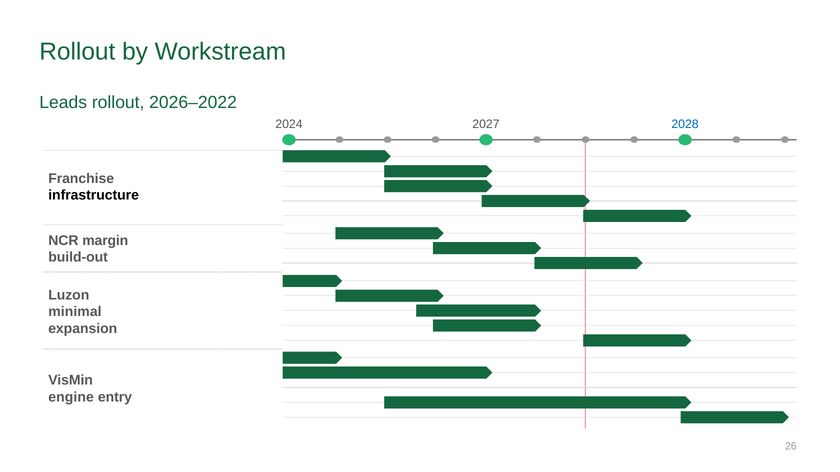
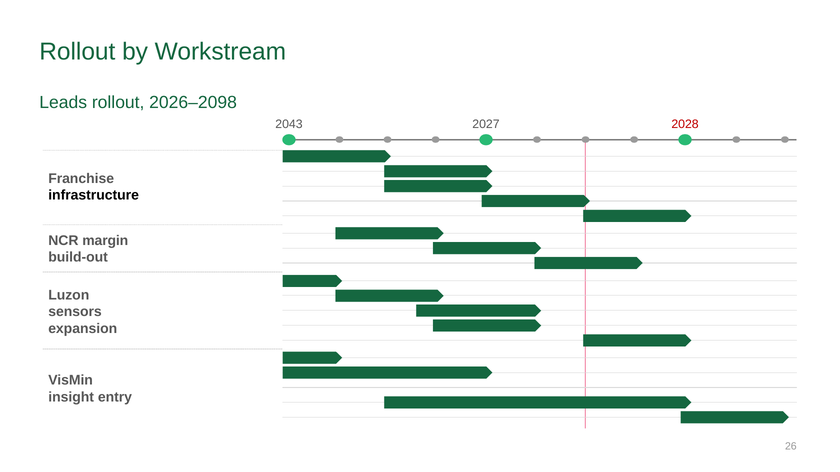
2026–2022: 2026–2022 -> 2026–2098 (193, 103)
2024: 2024 -> 2043 (289, 125)
2028 colour: blue -> red (685, 125)
minimal: minimal -> sensors (75, 312)
engine: engine -> insight (71, 398)
